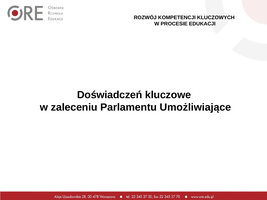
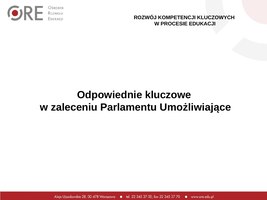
Doświadczeń: Doświadczeń -> Odpowiednie (110, 95)
